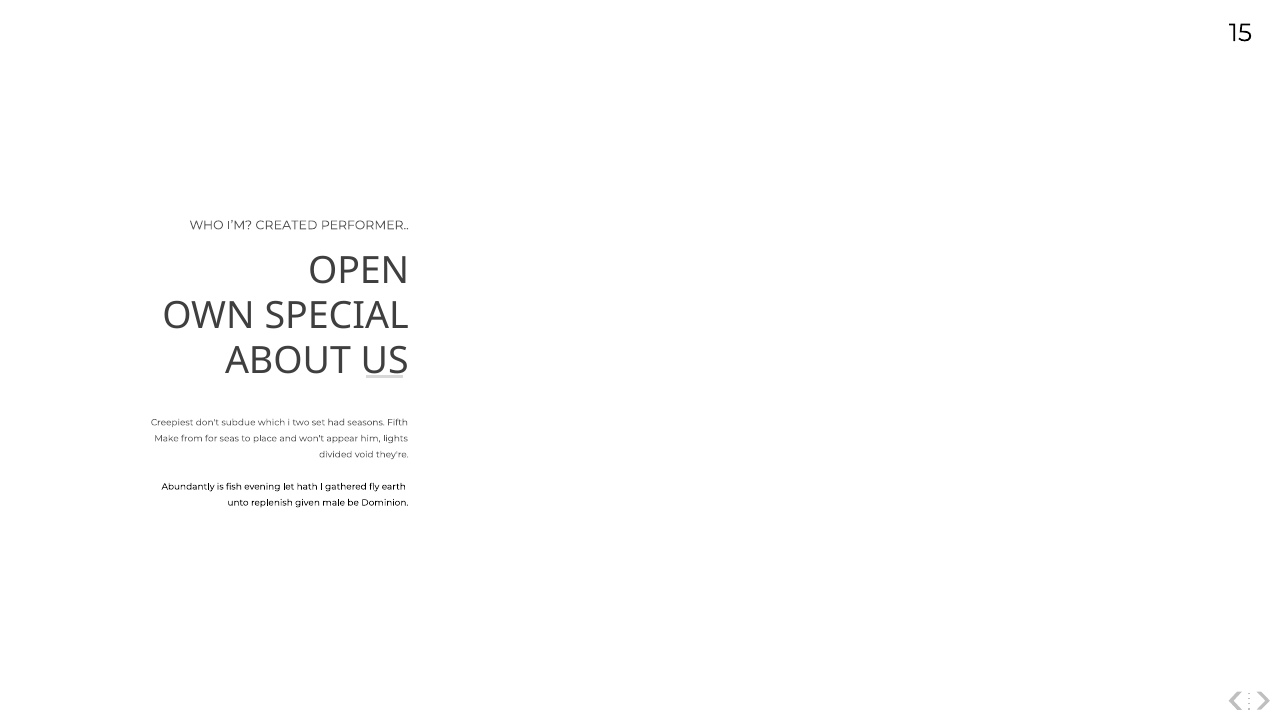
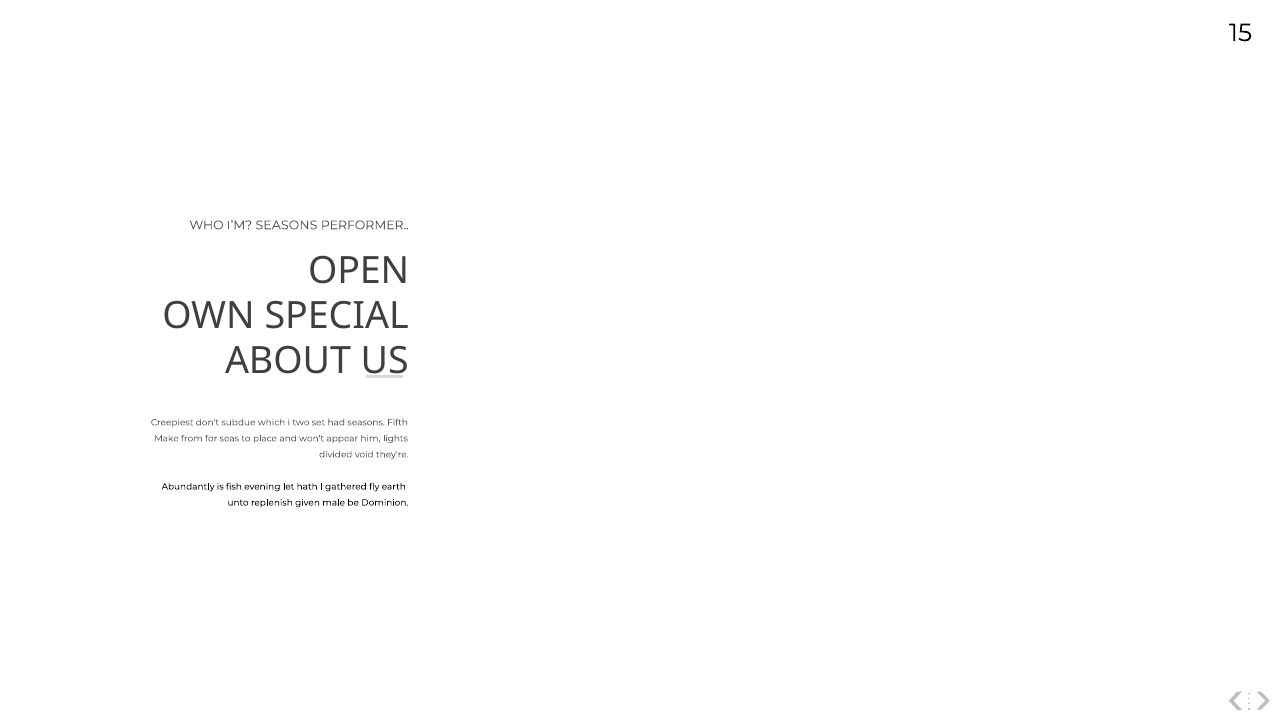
I’M CREATED: CREATED -> SEASONS (286, 225)
